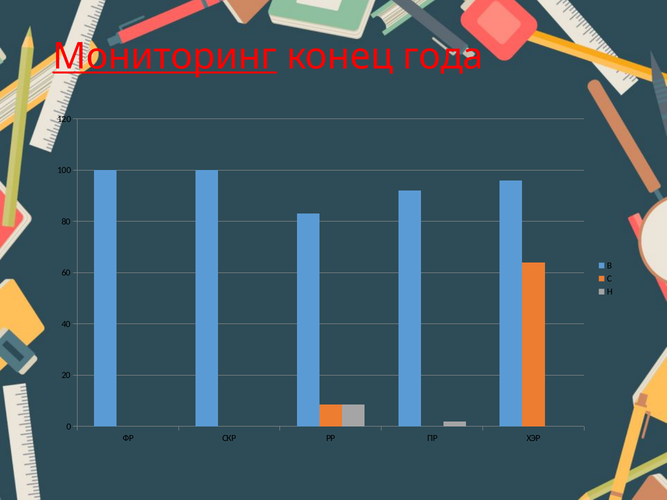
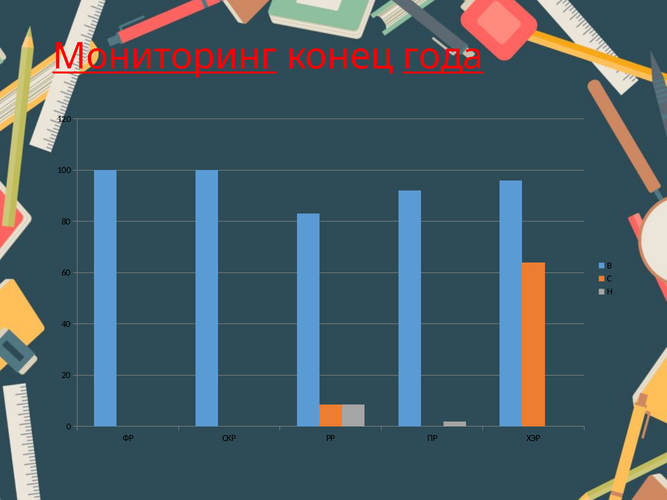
года underline: none -> present (443, 57)
